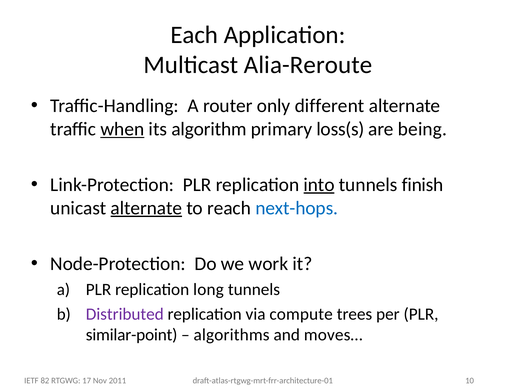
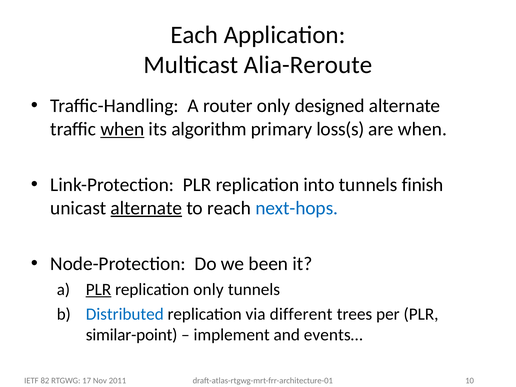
different: different -> designed (330, 106)
are being: being -> when (422, 129)
into underline: present -> none (319, 185)
work: work -> been (268, 264)
PLR underline: none -> present (98, 289)
replication long: long -> only (208, 289)
Distributed colour: purple -> blue (125, 314)
compute: compute -> different (301, 314)
algorithms: algorithms -> implement (232, 335)
moves…: moves… -> events… (333, 335)
